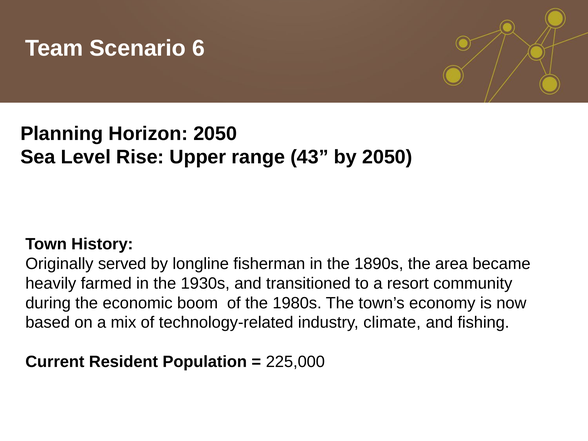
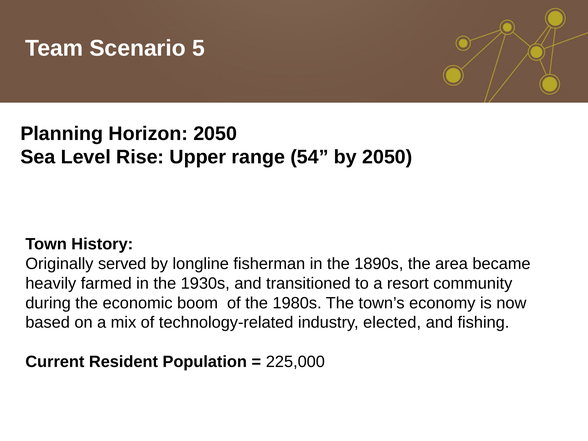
6: 6 -> 5 (199, 48)
43: 43 -> 54 (309, 157)
climate: climate -> elected (392, 323)
